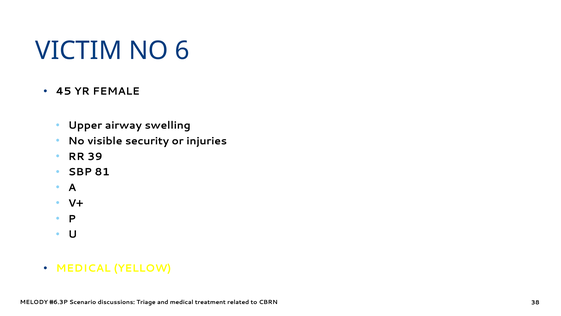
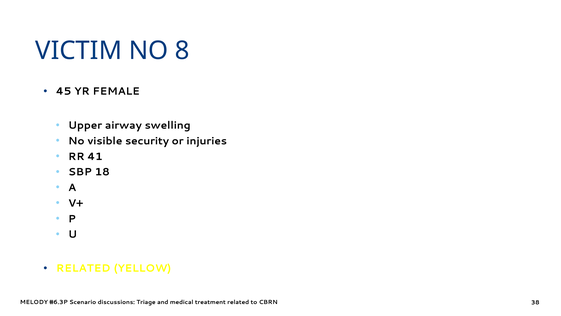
6: 6 -> 8 (182, 51)
39: 39 -> 41 (95, 156)
81: 81 -> 18 (102, 172)
MEDICAL: MEDICAL -> RELATED (83, 268)
